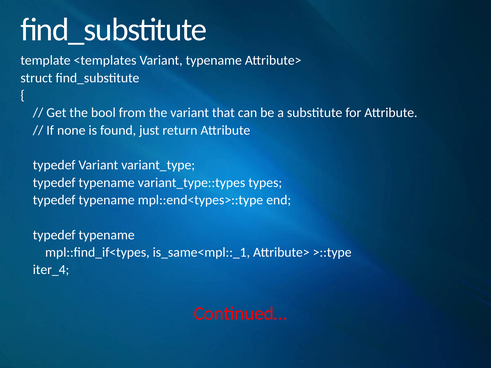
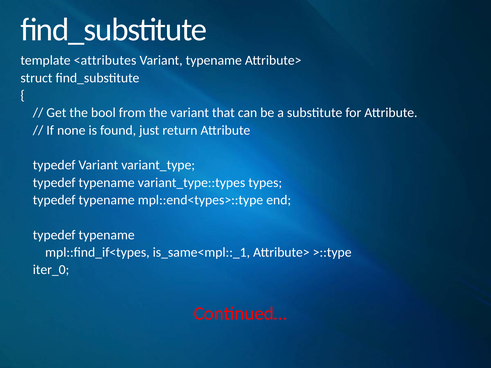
<templates: <templates -> <attributes (105, 60)
iter_4: iter_4 -> iter_0 (51, 270)
